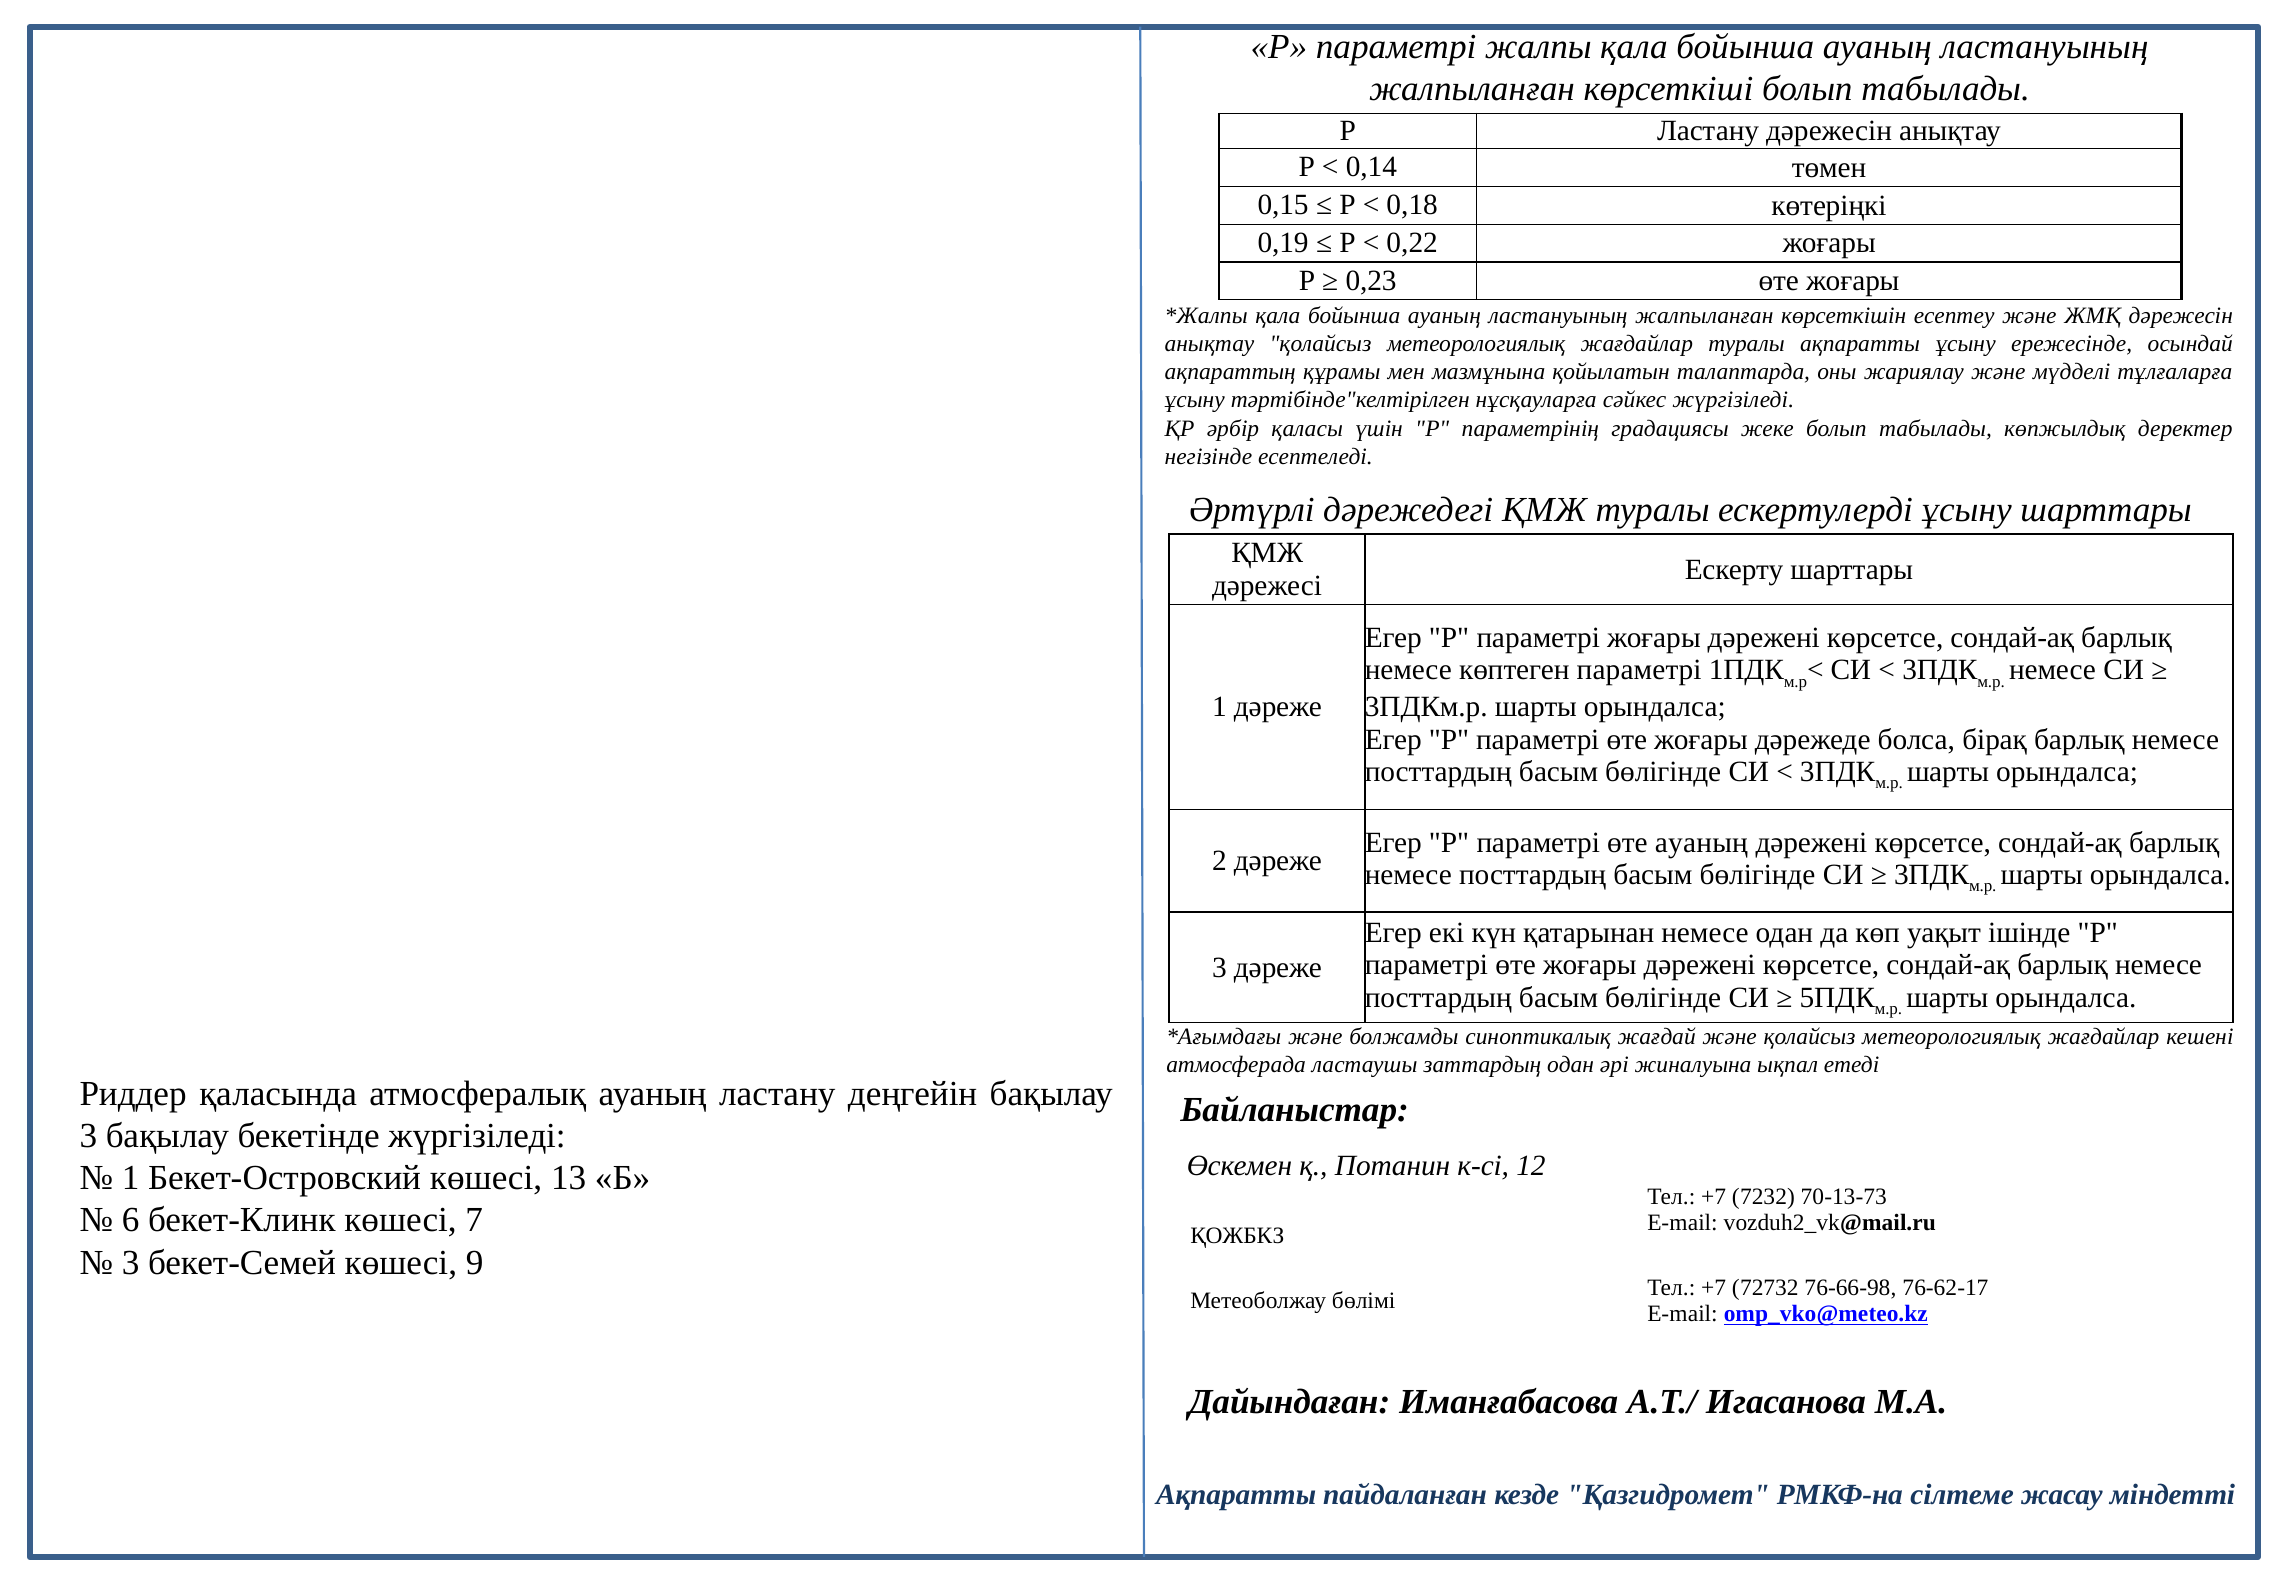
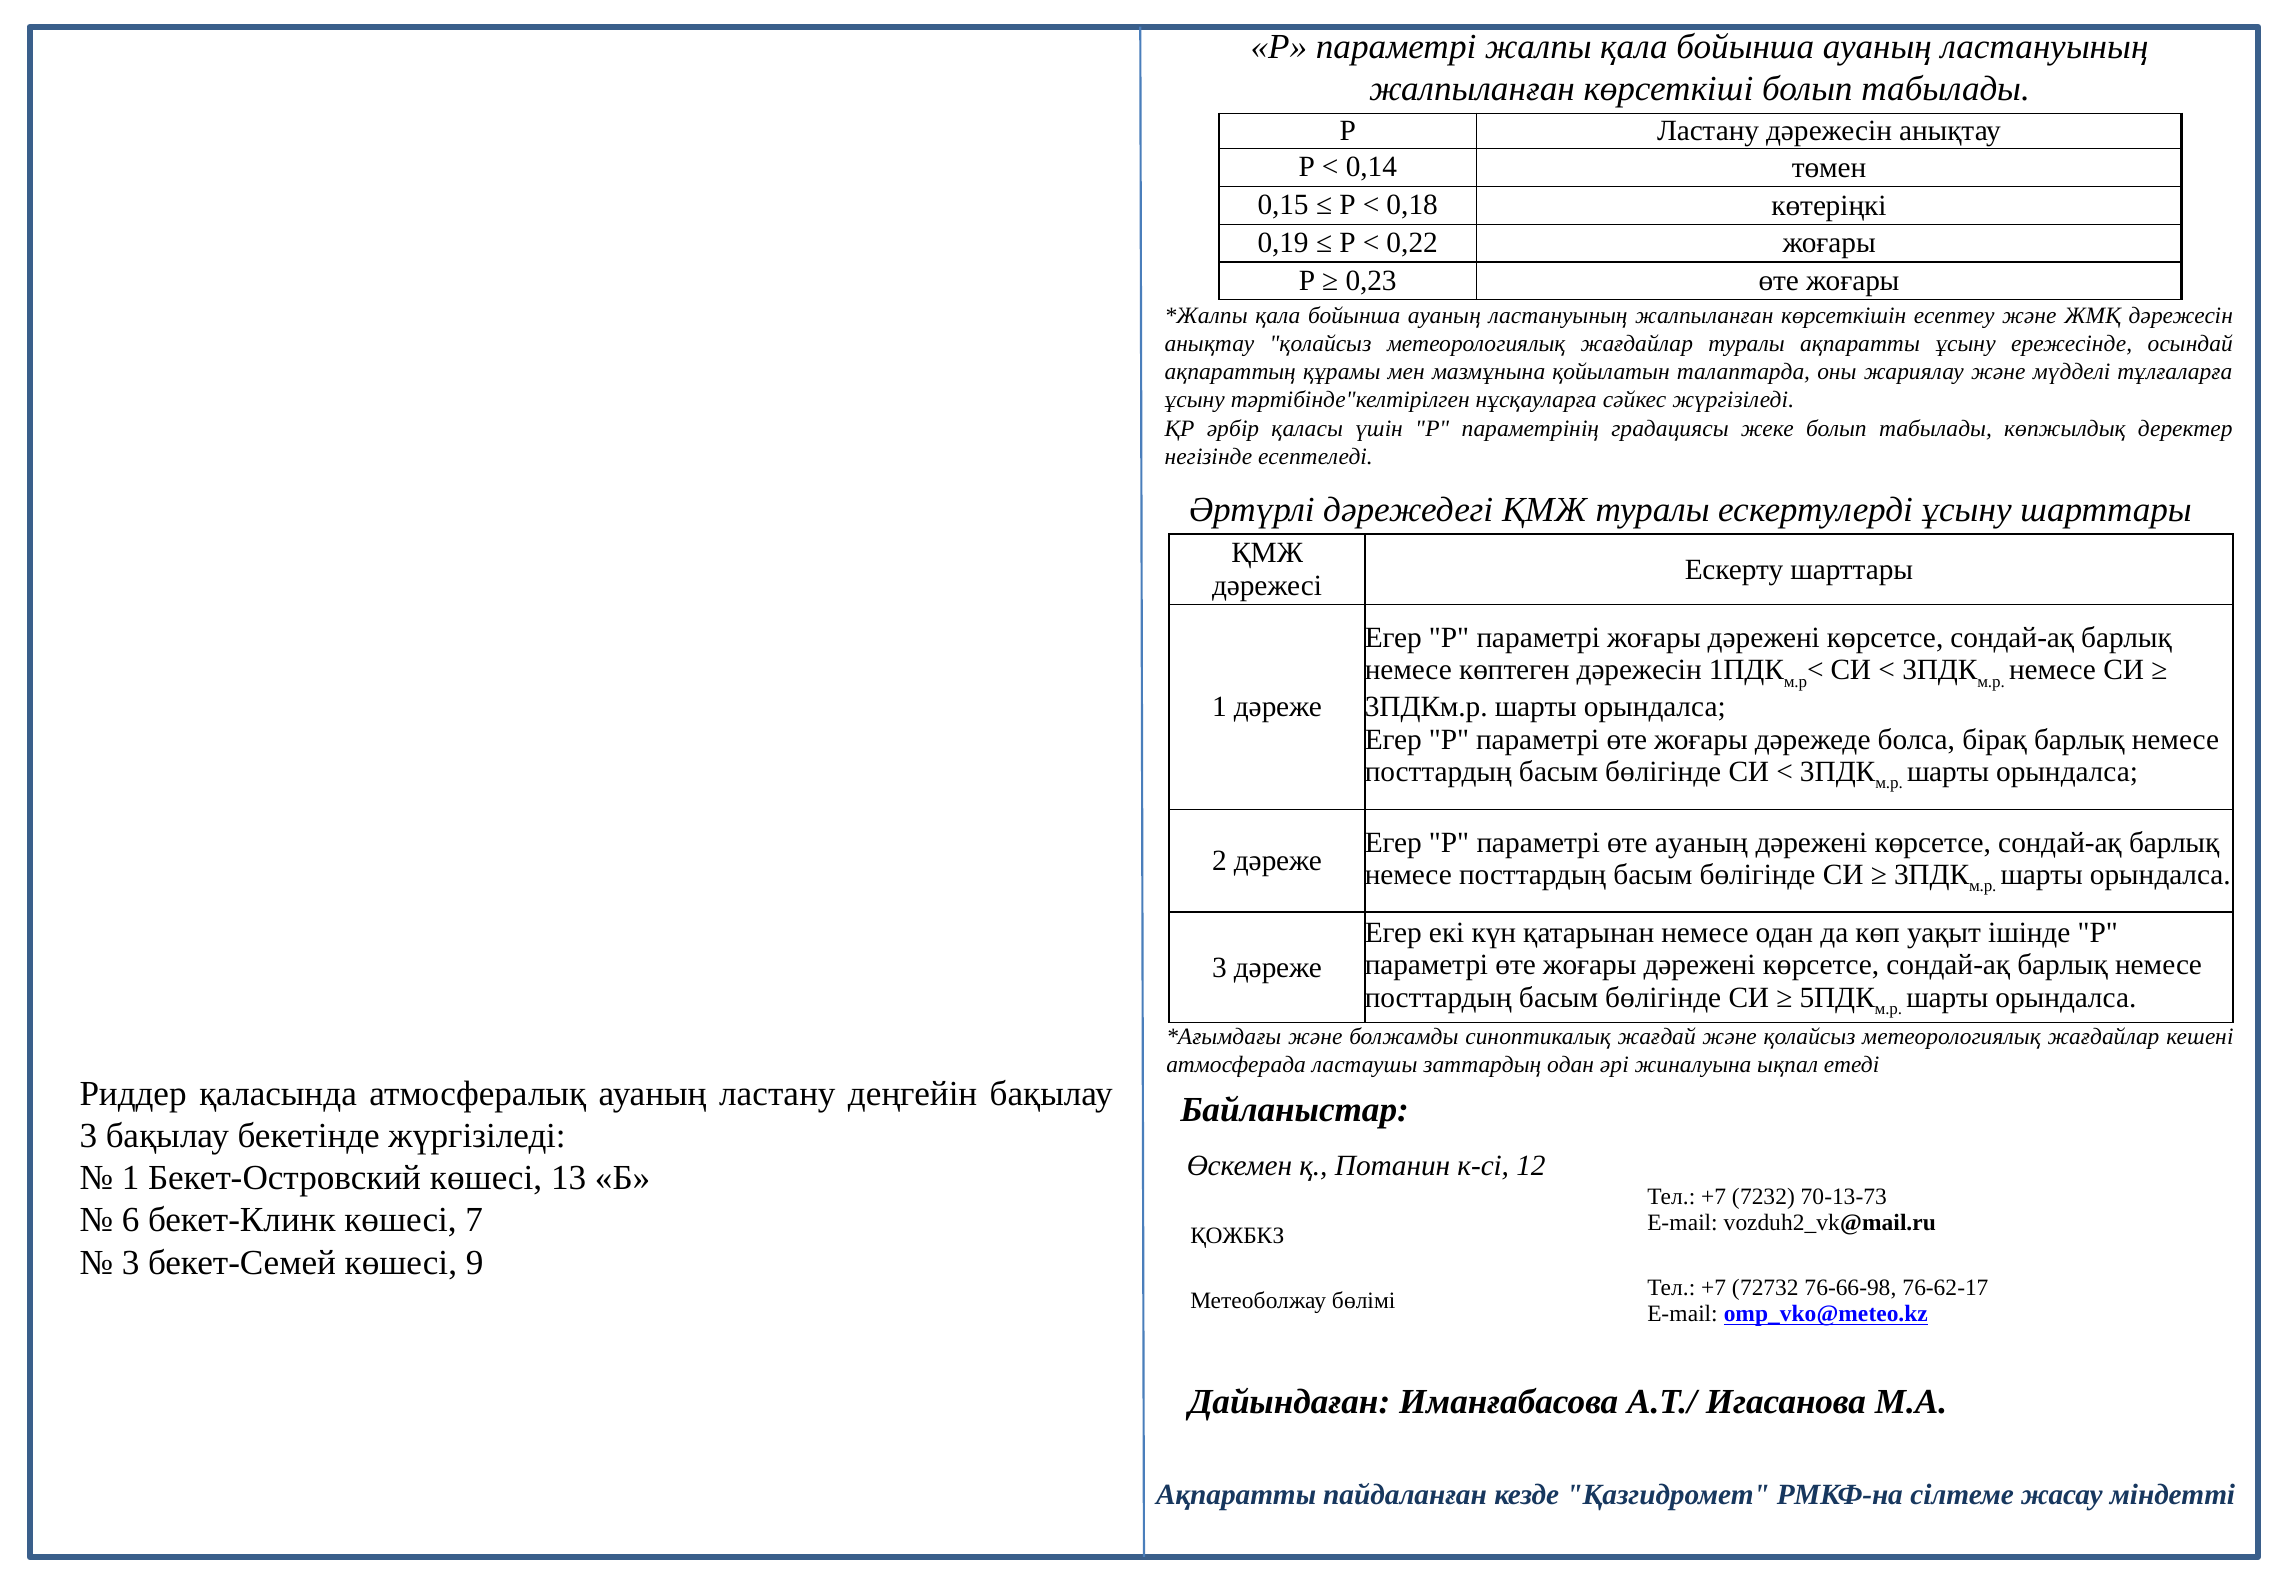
көптеген параметрі: параметрі -> дәрежесін (1639, 670)
